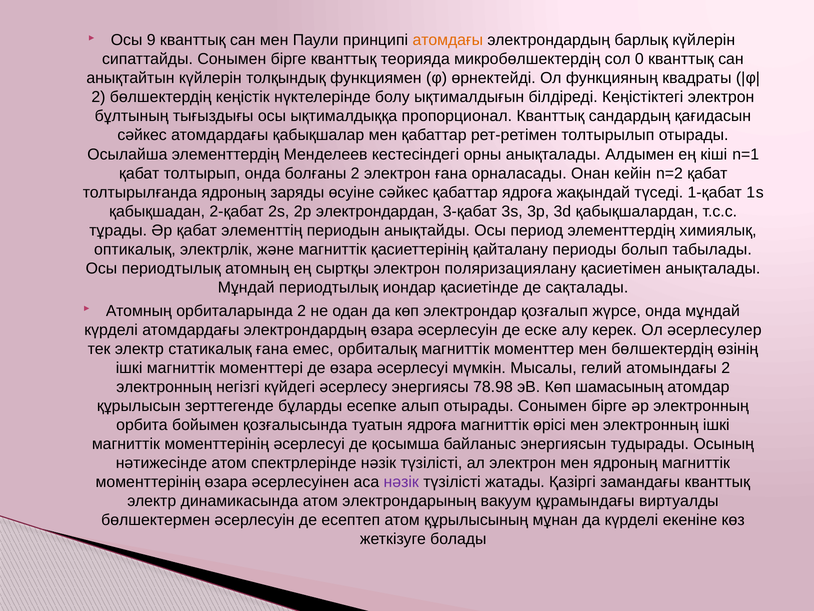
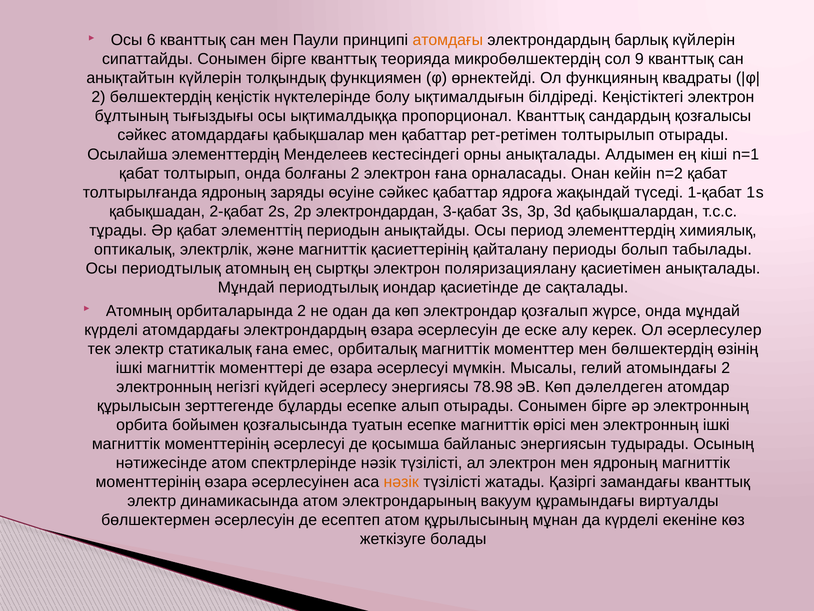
9: 9 -> 6 (151, 40)
0: 0 -> 9 (639, 59)
қағидасын: қағидасын -> қозғалысы (713, 116)
шамасының: шамасының -> дәлелдеген (619, 387)
туатын ядроға: ядроға -> есепке (432, 425)
нәзік colour: purple -> orange (401, 482)
